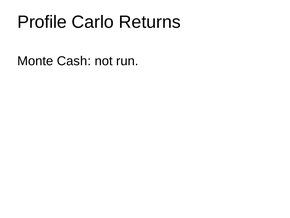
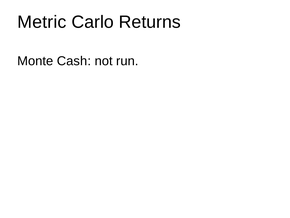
Profile: Profile -> Metric (42, 22)
